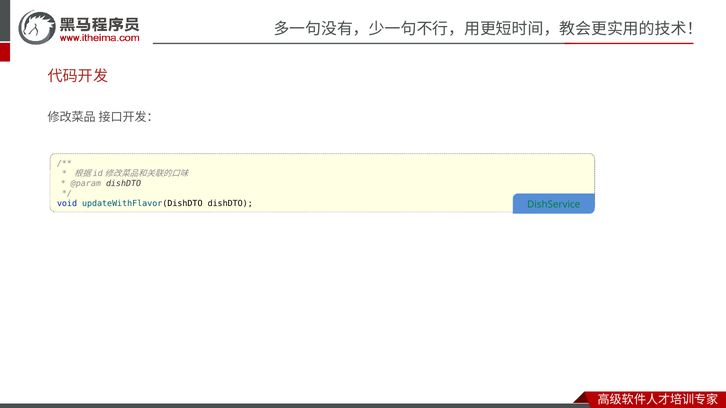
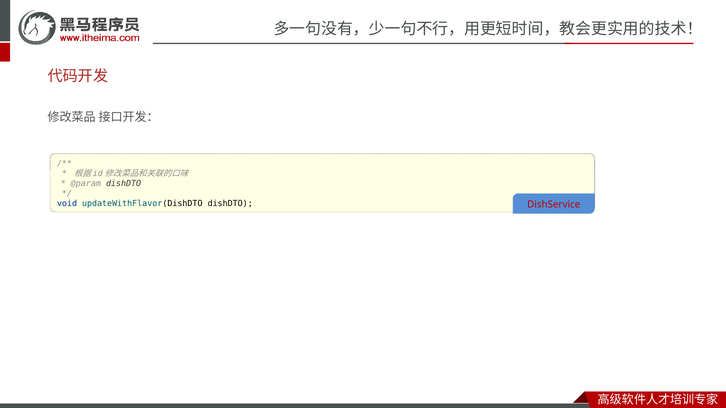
DishService colour: green -> red (554, 204)
